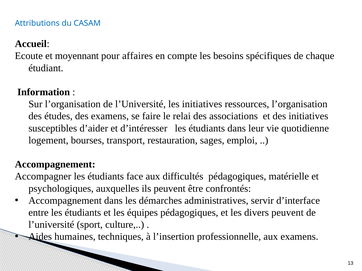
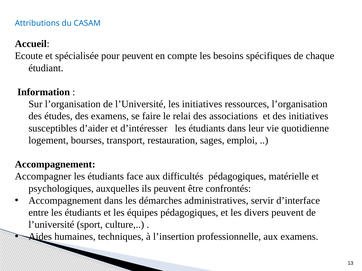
moyennant: moyennant -> spécialisée (77, 56)
pour affaires: affaires -> peuvent (138, 56)
